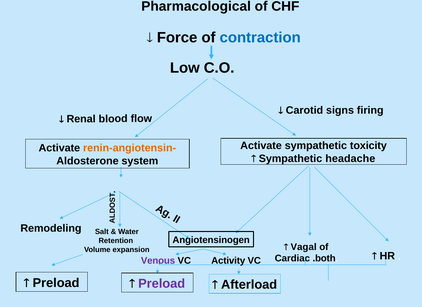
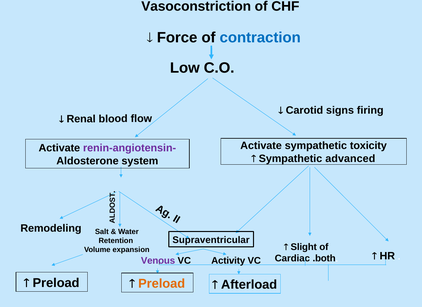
Pharmacological: Pharmacological -> Vasoconstriction (196, 6)
renin-angiotensin- colour: orange -> purple (130, 148)
headache: headache -> advanced (350, 158)
Angiotensinogen: Angiotensinogen -> Supraventricular (211, 240)
Vagal: Vagal -> Slight (304, 247)
Preload colour: purple -> orange (162, 283)
